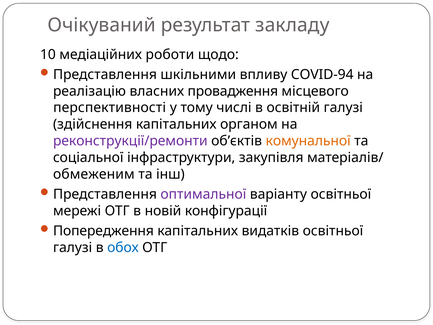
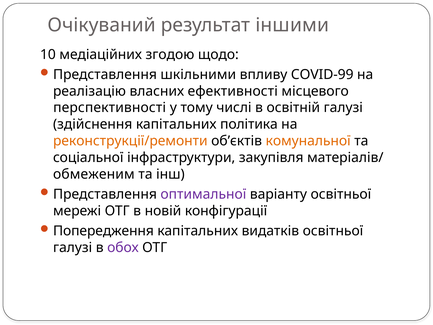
закладу: закладу -> іншими (292, 25)
роботи: роботи -> згодою (170, 54)
COVID-94: COVID-94 -> COVID-99 (322, 75)
провадження: провадження -> ефективності (233, 91)
органом: органом -> політика (249, 124)
реконструкції/ремонти colour: purple -> orange (130, 141)
обох colour: blue -> purple (123, 247)
